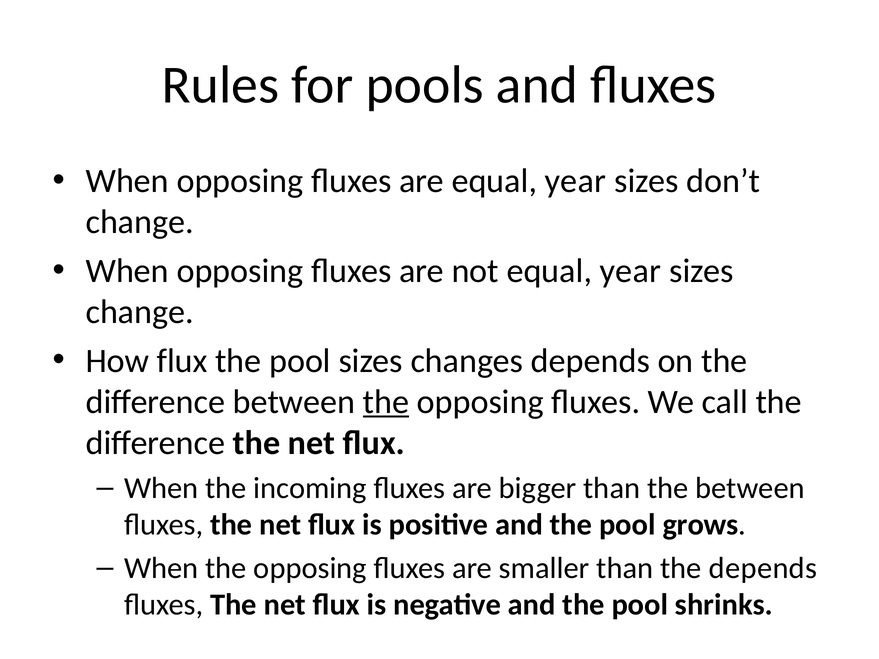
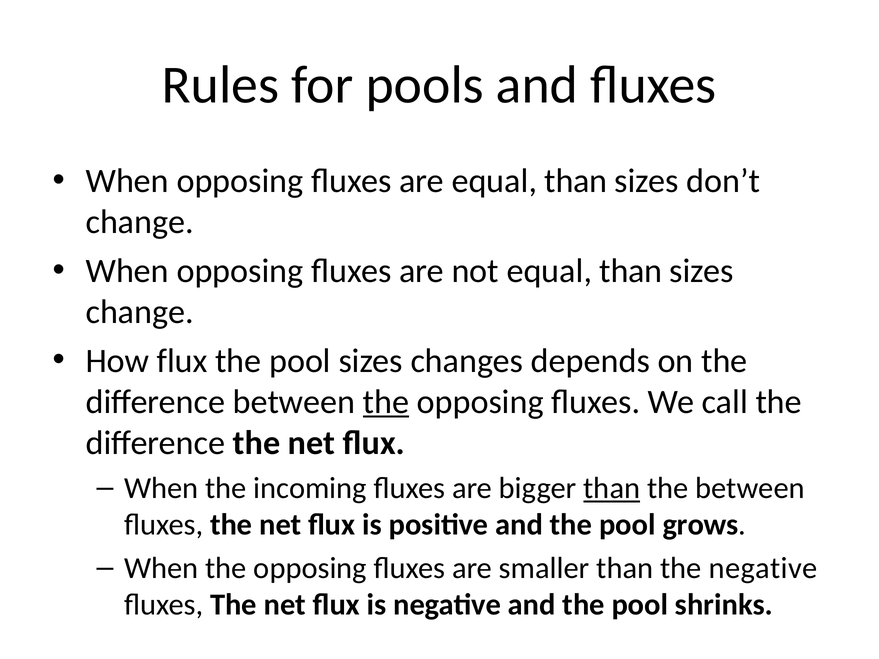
are equal year: year -> than (576, 181)
not equal year: year -> than (631, 271)
than underline: none -> present (612, 488)
the depends: depends -> negative (763, 569)
